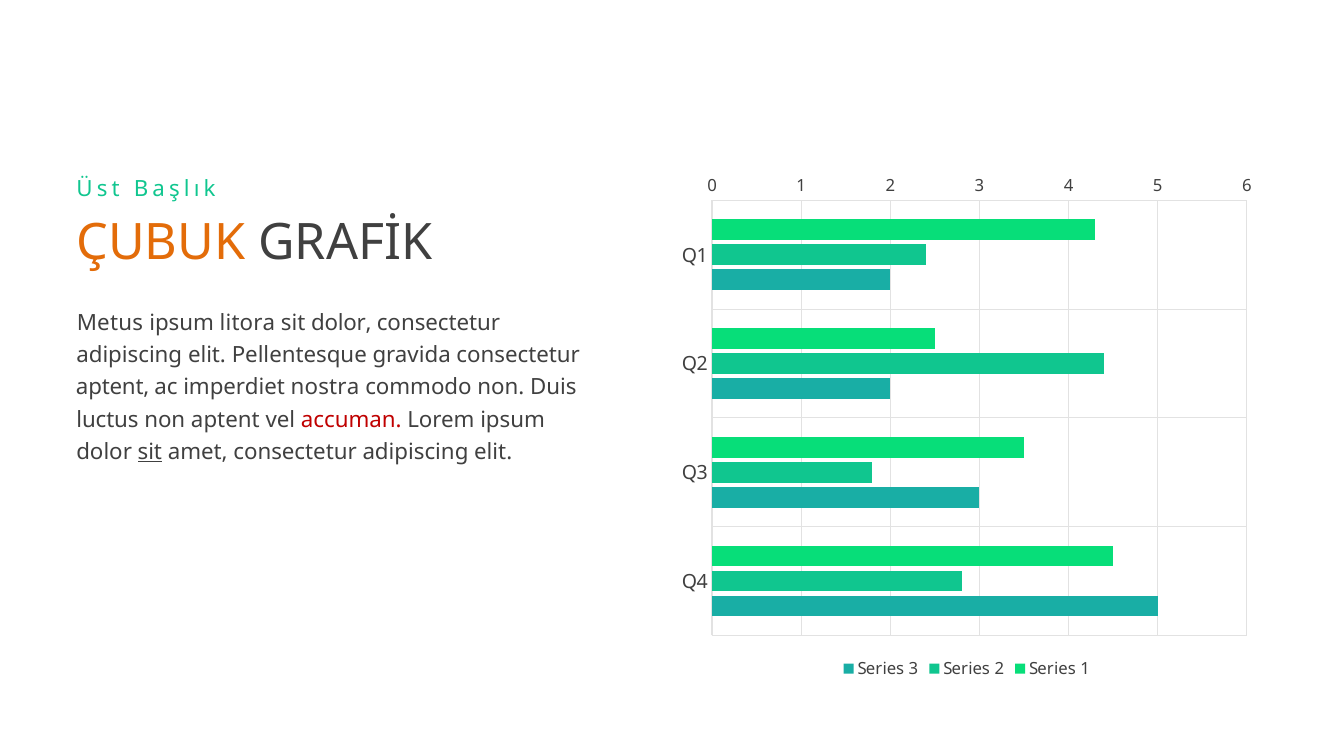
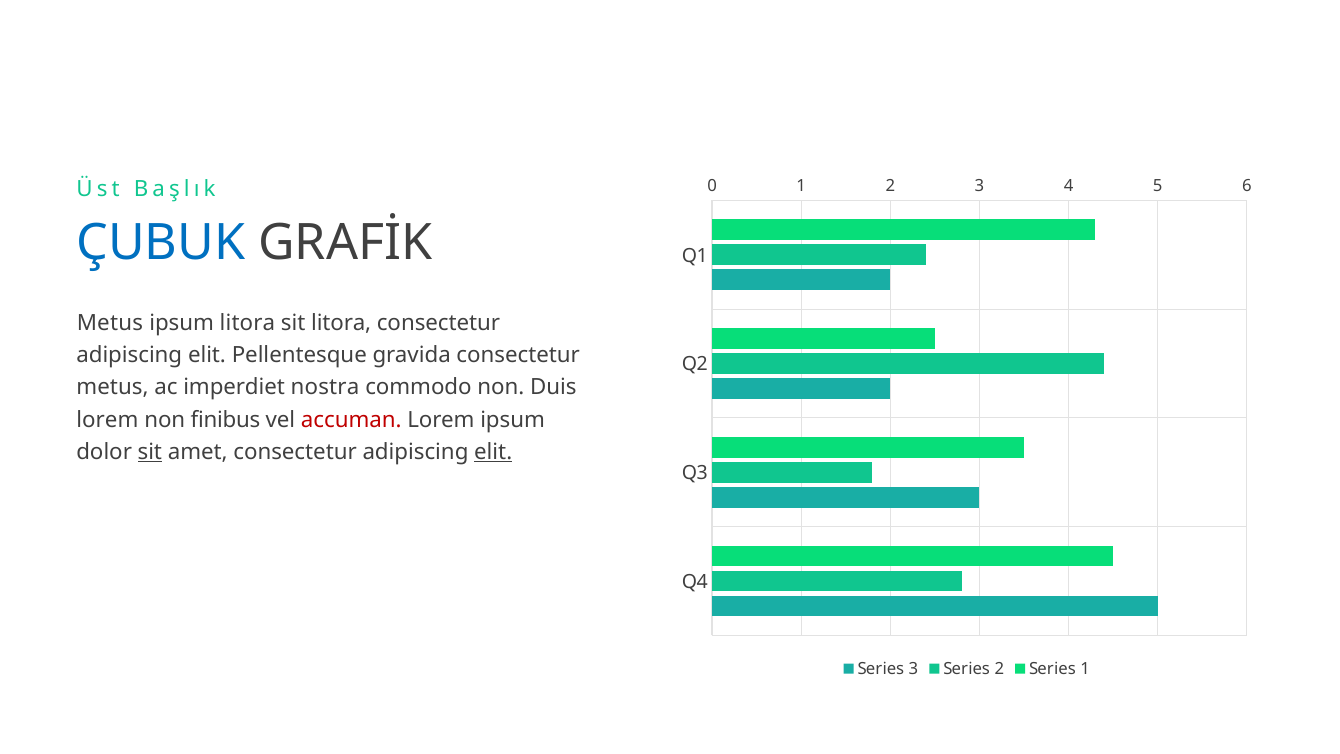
ÇUBUK colour: orange -> blue (161, 243)
sit dolor: dolor -> litora (341, 323)
aptent: aptent -> metus (113, 387)
luctus: luctus -> lorem (107, 420)
non aptent: aptent -> finibus (226, 420)
elit underline: none -> present (493, 452)
